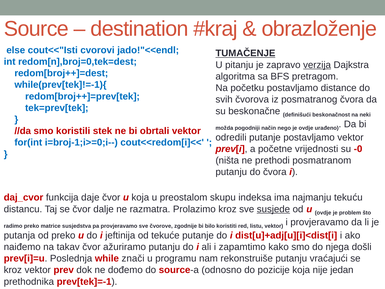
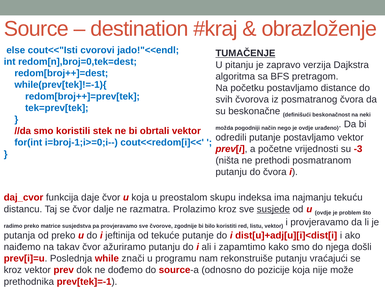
verzija underline: present -> none (317, 65)
-0: -0 -> -3 (358, 149)
jedan: jedan -> može (342, 270)
